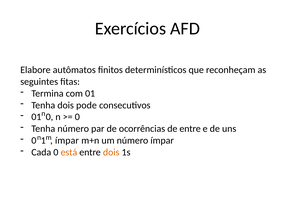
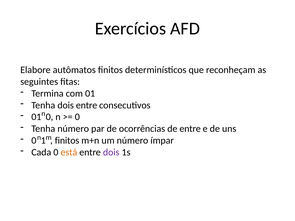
dois pode: pode -> entre (87, 105)
ímpar: ímpar -> finitos (67, 141)
dois colour: orange -> purple (111, 152)
